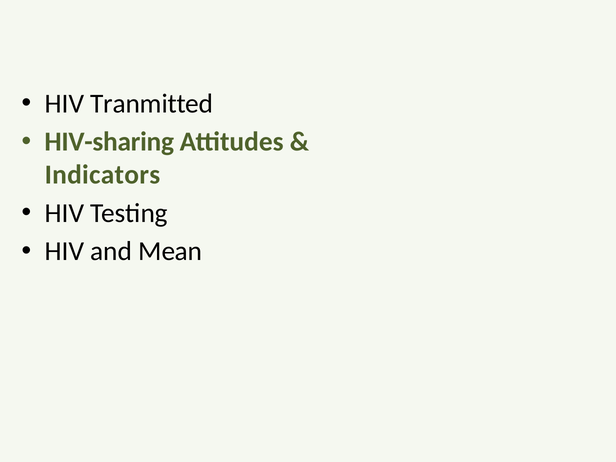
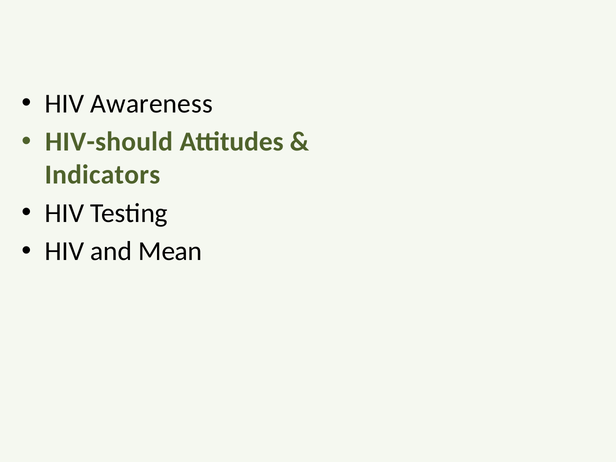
Tranmitted: Tranmitted -> Awareness (152, 104)
HIV-sharing: HIV-sharing -> HIV-should (109, 142)
